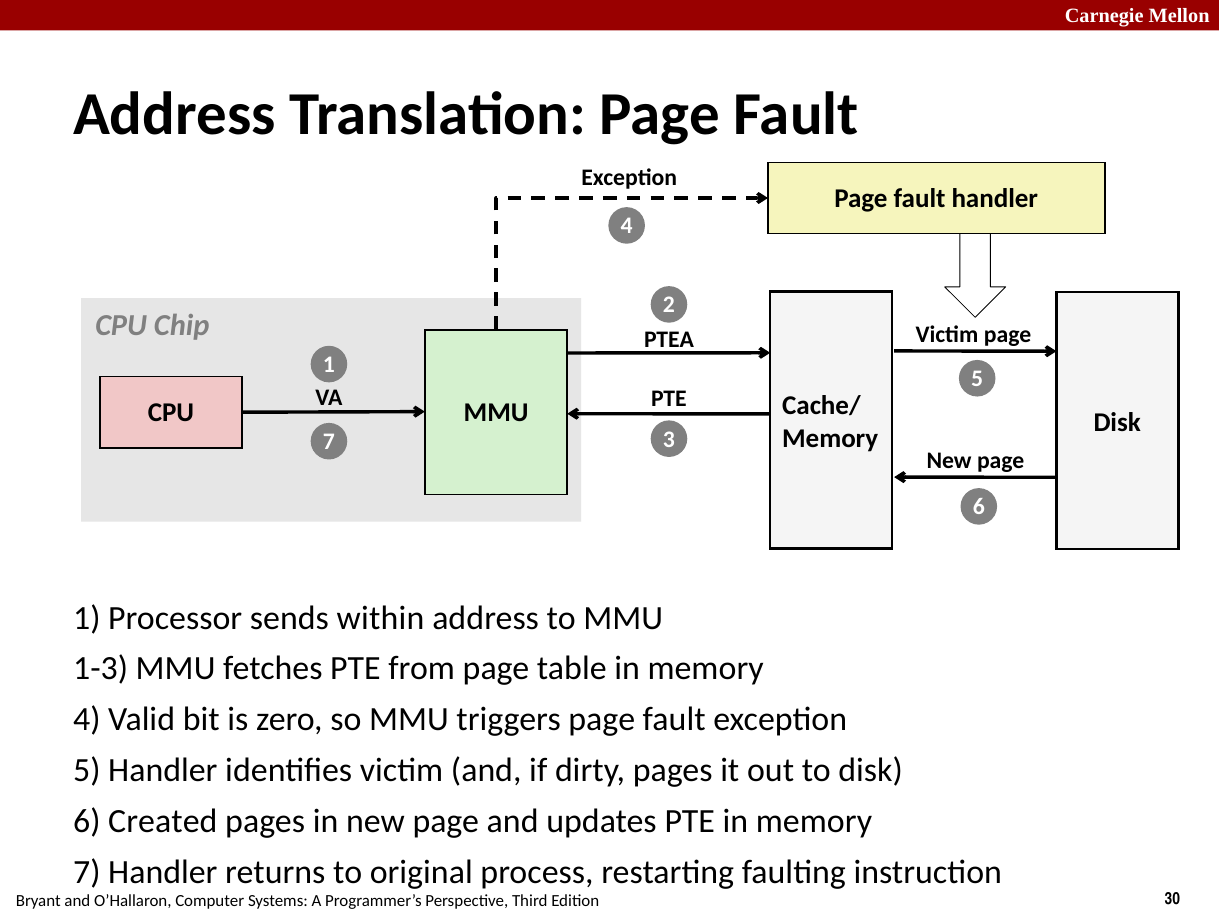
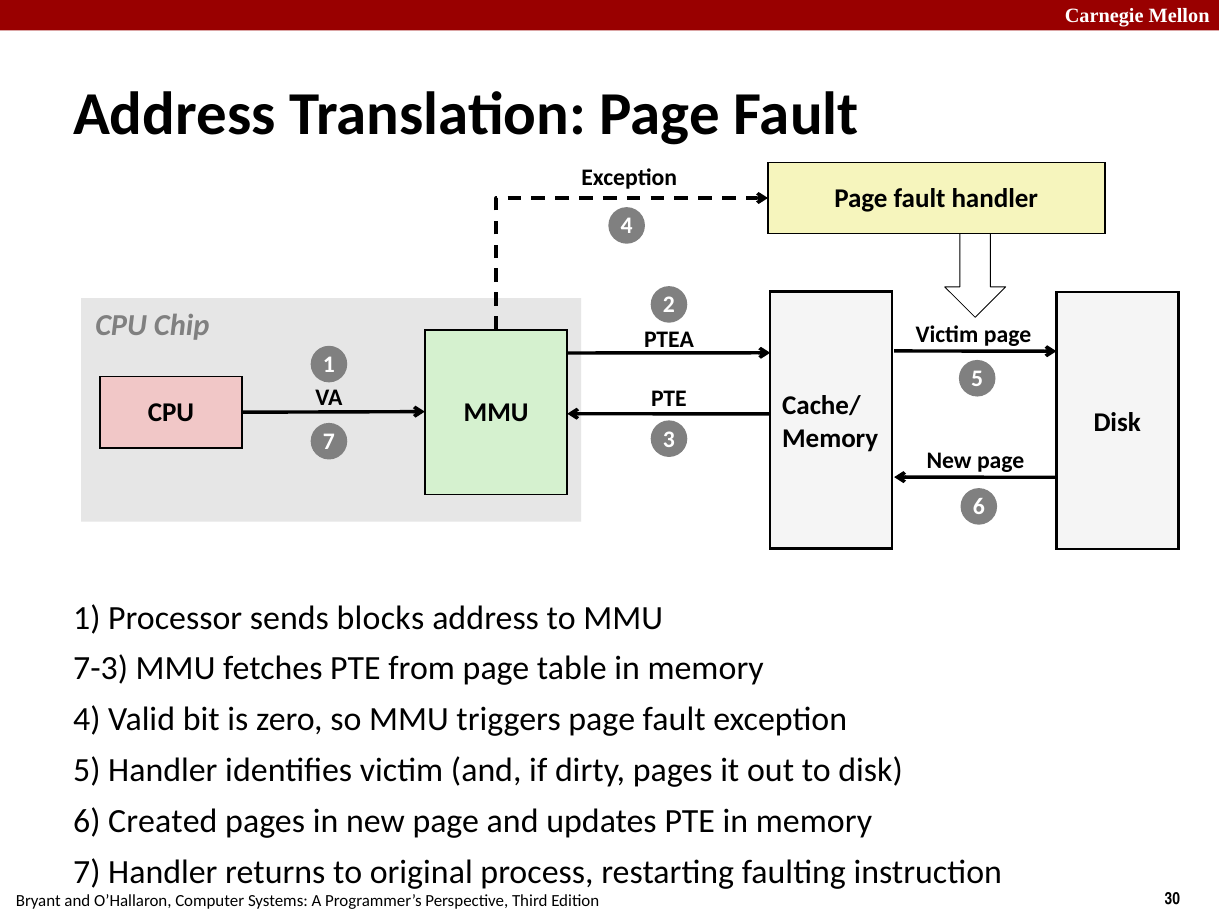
within: within -> blocks (380, 618)
1-3: 1-3 -> 7-3 (101, 669)
